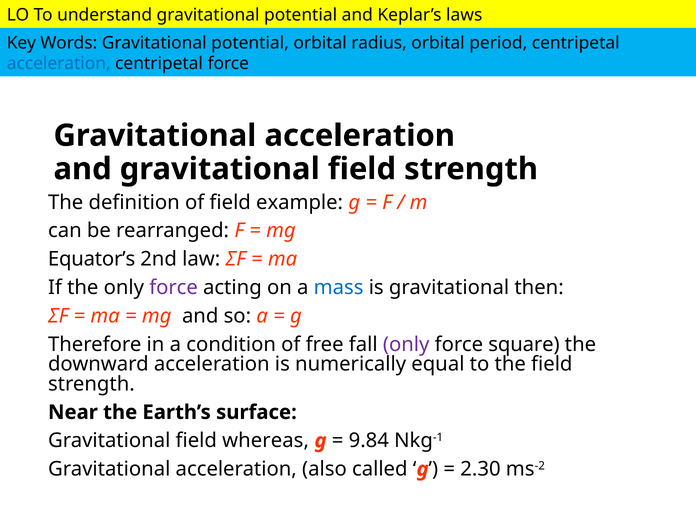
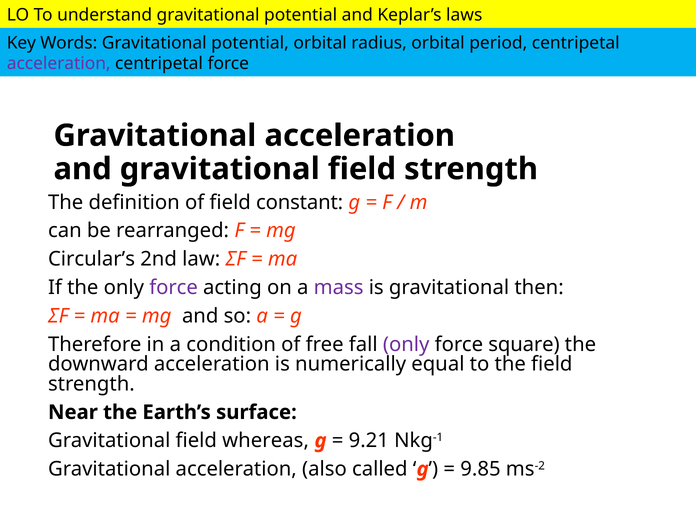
acceleration colour: blue -> purple (59, 64)
example: example -> constant (300, 202)
Equator’s: Equator’s -> Circular’s (92, 259)
mass colour: blue -> purple (339, 288)
9.84: 9.84 -> 9.21 (369, 441)
2.30: 2.30 -> 9.85 (480, 469)
